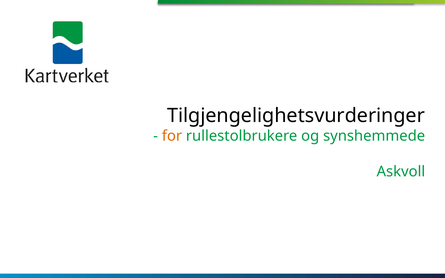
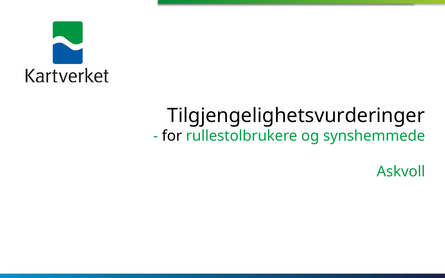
for colour: orange -> black (172, 136)
